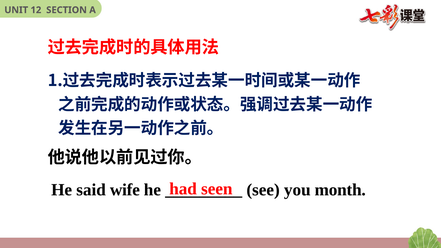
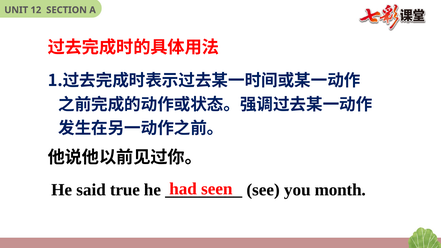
wife: wife -> true (125, 190)
